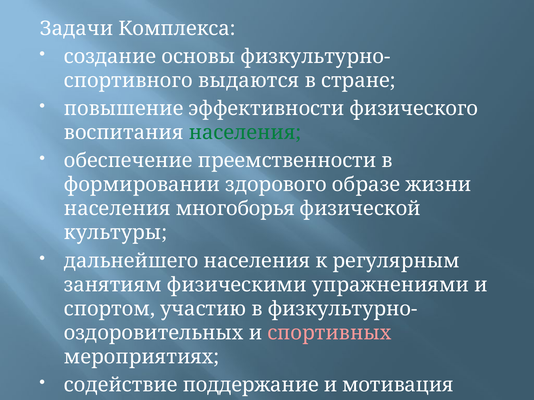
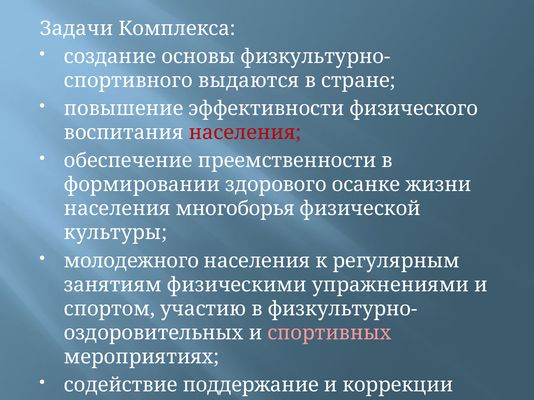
населения colour: green -> red (245, 133)
образе: образе -> осанке (366, 185)
дальнейшего: дальнейшего -> молодежного (131, 261)
мотивация: мотивация -> коррекции (398, 385)
